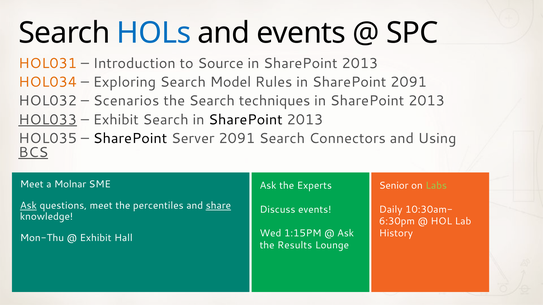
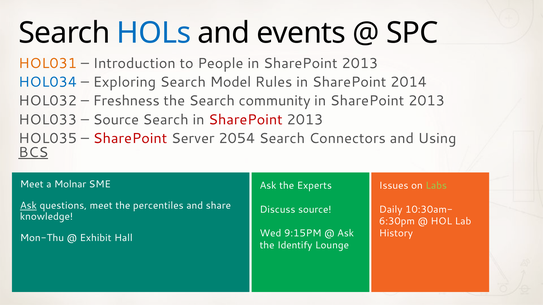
Source: Source -> People (220, 63)
HOL034 colour: orange -> blue (48, 82)
SharePoint 2091: 2091 -> 2014 (409, 82)
Scenarios: Scenarios -> Freshness (126, 101)
techniques: techniques -> community (275, 101)
HOL033 underline: present -> none (48, 120)
Exhibit: Exhibit -> Source (116, 120)
SharePoint colour: black -> red (246, 120)
SharePoint colour: black -> red (130, 139)
Server 2091: 2091 -> 2054 (237, 139)
Senior: Senior -> Issues (394, 186)
share underline: present -> none (218, 206)
Discuss events: events -> source (315, 210)
1:15PM: 1:15PM -> 9:15PM (303, 234)
Results: Results -> Identify (295, 246)
